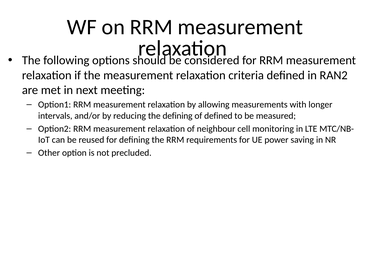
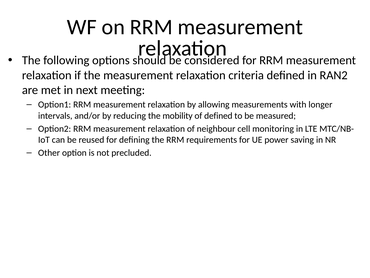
the defining: defining -> mobility (178, 116)
